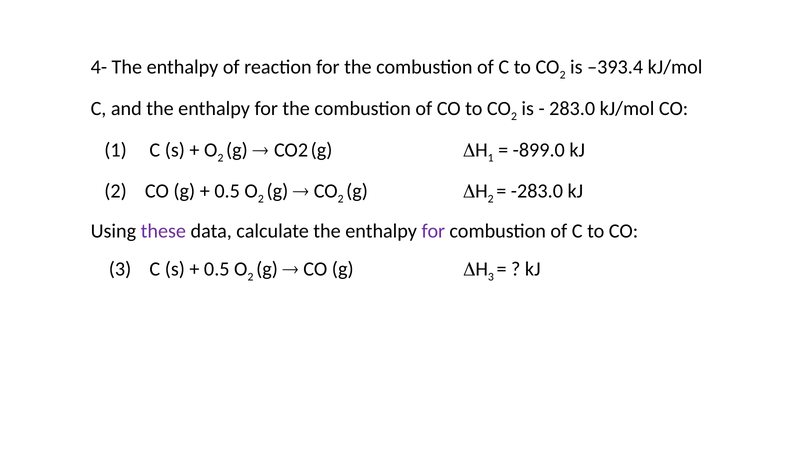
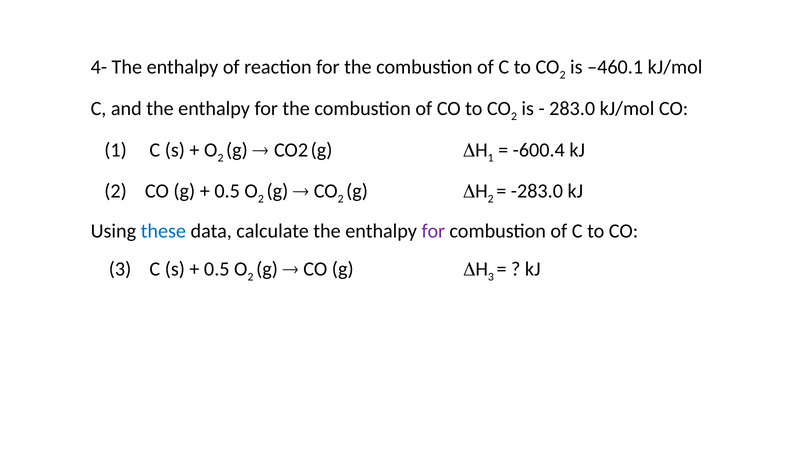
–393.4: –393.4 -> –460.1 (615, 67)
-899.0: -899.0 -> -600.4 (539, 150)
these colour: purple -> blue (163, 231)
